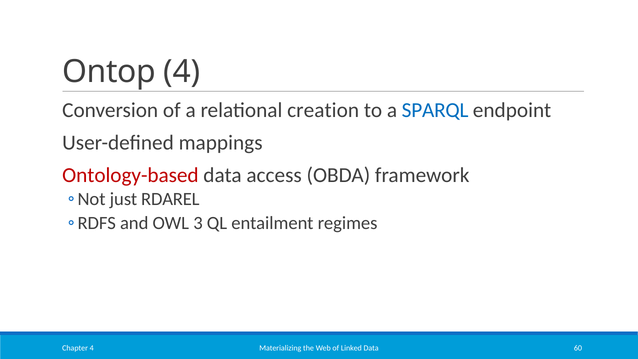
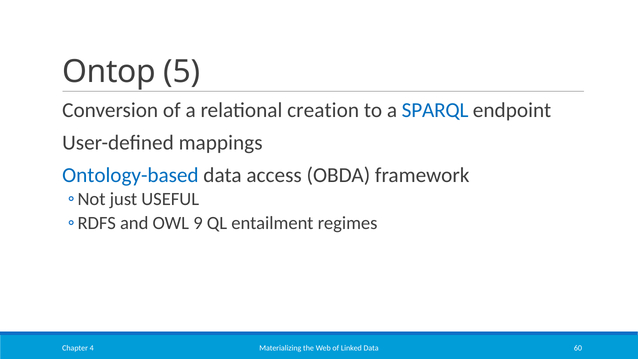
Ontop 4: 4 -> 5 (182, 71)
Ontology-based colour: red -> blue (130, 175)
RDAREL: RDAREL -> USEFUL (170, 199)
3: 3 -> 9 (198, 223)
